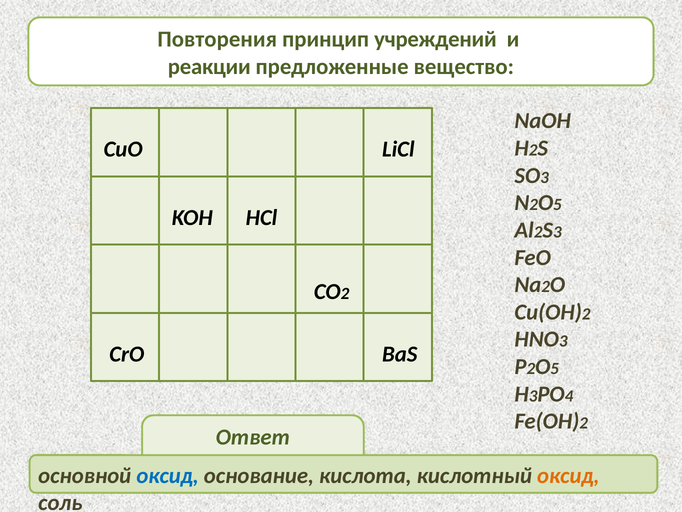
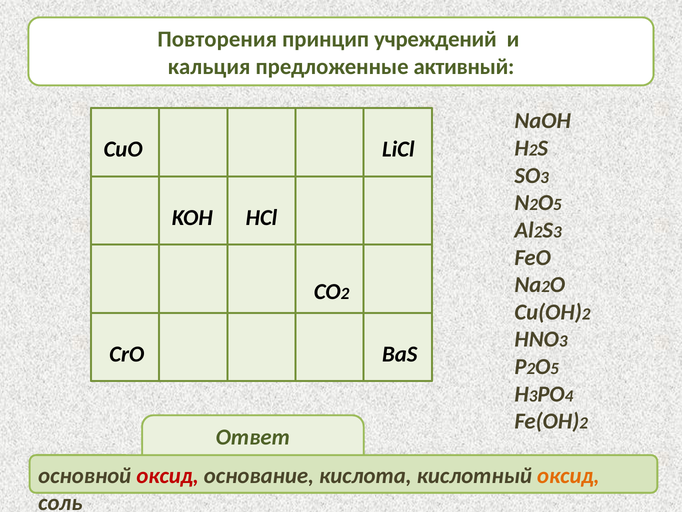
реакции: реакции -> кальция (209, 67)
вещество: вещество -> активный (464, 67)
оксид colour: blue -> red (168, 475)
